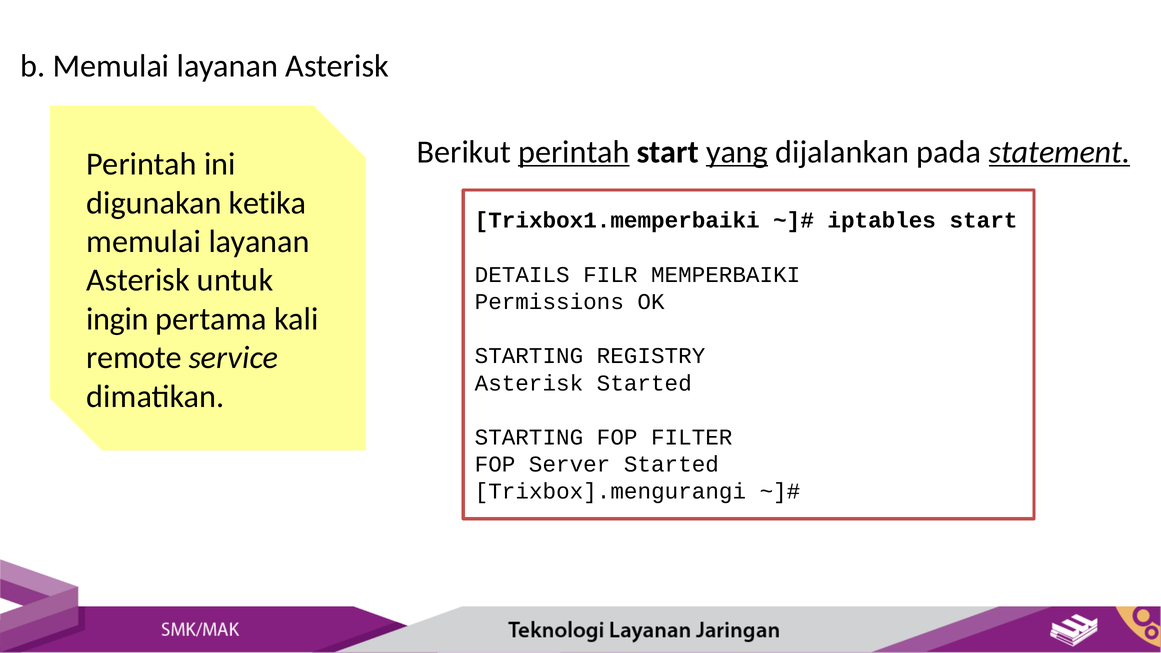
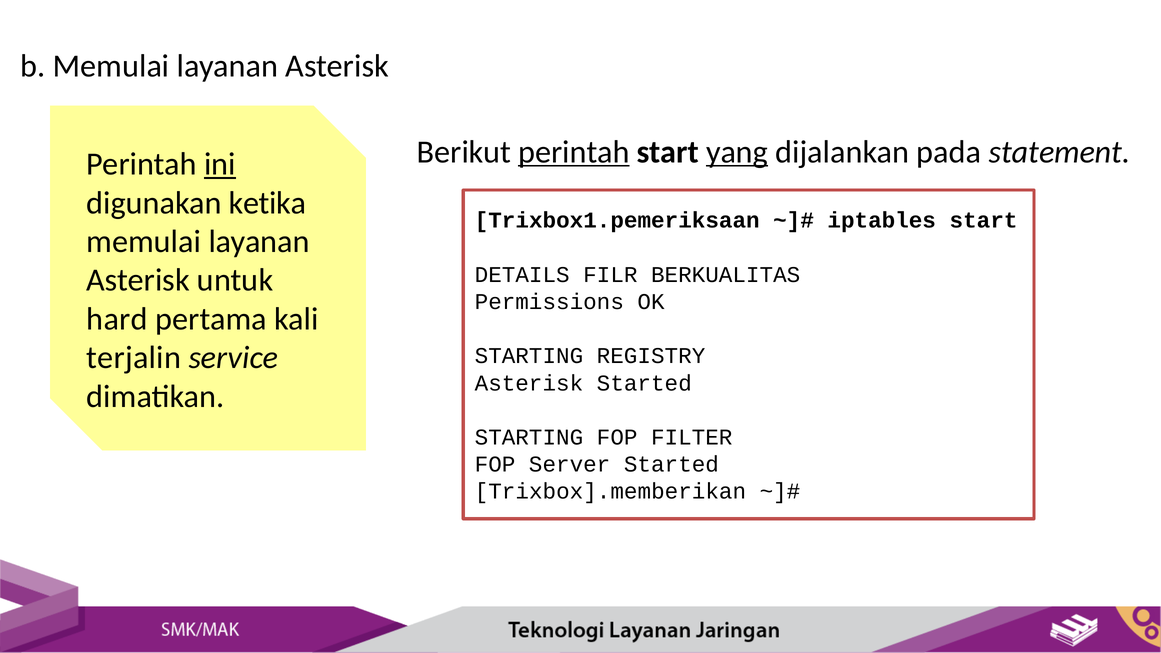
statement underline: present -> none (1060, 152)
ini underline: none -> present (220, 164)
Trixbox1.memperbaiki: Trixbox1.memperbaiki -> Trixbox1.pemeriksaan (617, 221)
MEMPERBAIKI: MEMPERBAIKI -> BERKUALITAS (726, 275)
ingin: ingin -> hard (117, 319)
remote: remote -> terjalin (134, 358)
Trixbox].mengurangi: Trixbox].mengurangi -> Trixbox].memberikan (610, 492)
